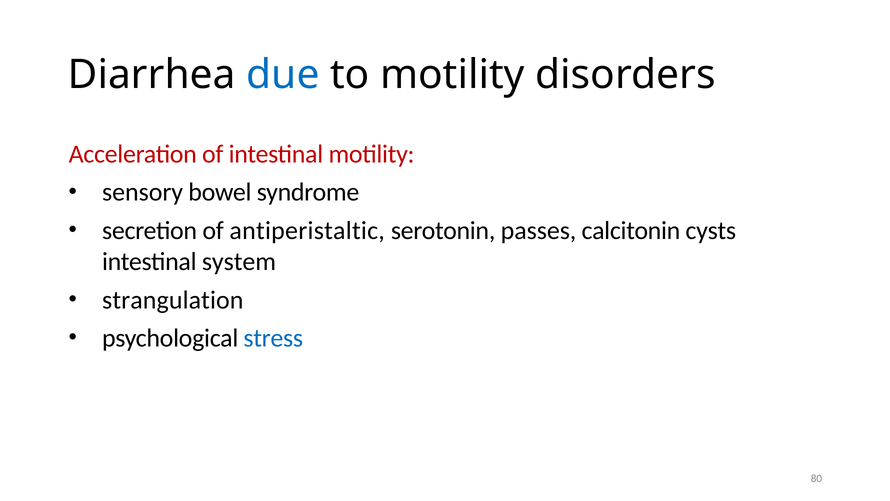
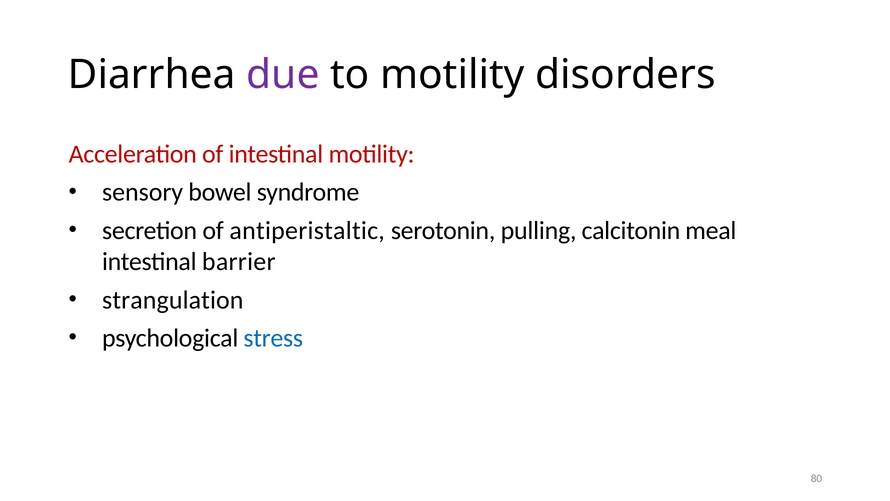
due colour: blue -> purple (283, 75)
passes: passes -> pulling (539, 230)
cysts: cysts -> meal (711, 230)
system: system -> barrier (239, 262)
